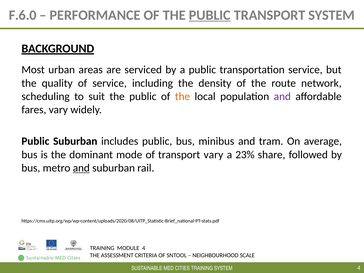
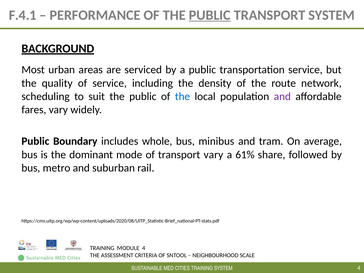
F.6.0: F.6.0 -> F.4.1 (23, 15)
the colour: orange -> blue (182, 96)
Public Suburban: Suburban -> Boundary (75, 141)
includes public: public -> whole (157, 141)
23%: 23% -> 61% (245, 155)
and underline: present -> none (81, 168)
